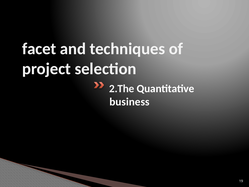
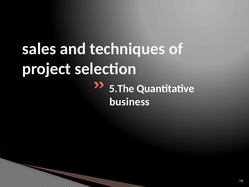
facet: facet -> sales (39, 49)
2.The: 2.The -> 5.The (122, 88)
